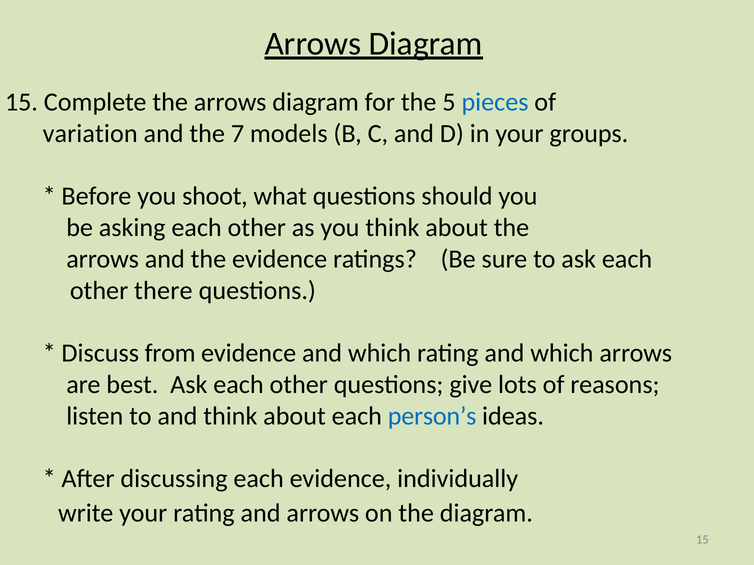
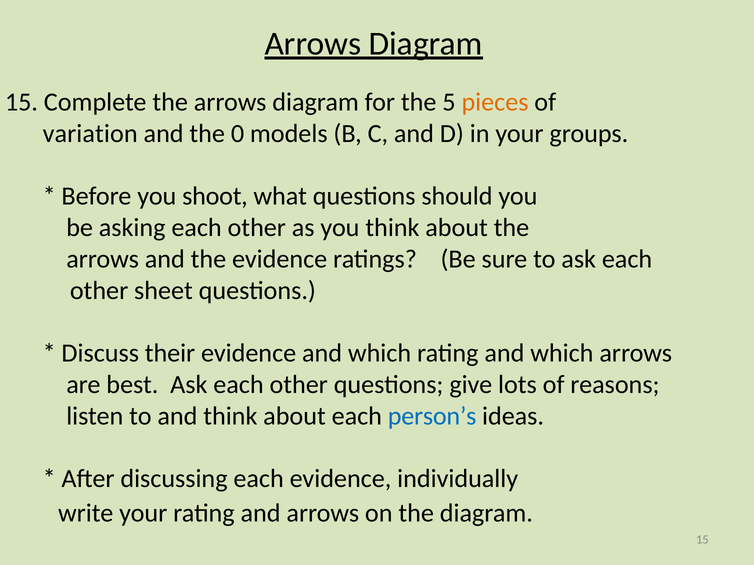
pieces colour: blue -> orange (495, 102)
7: 7 -> 0 (238, 134)
there: there -> sheet (163, 291)
from: from -> their (170, 354)
